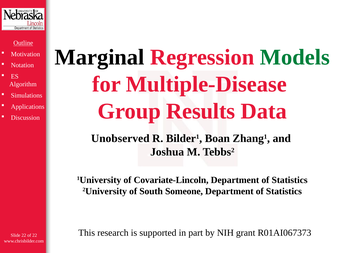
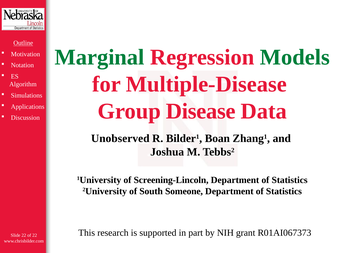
Marginal colour: black -> green (100, 57)
Results: Results -> Disease (201, 111)
Covariate-Lincoln: Covariate-Lincoln -> Screening-Lincoln (171, 180)
